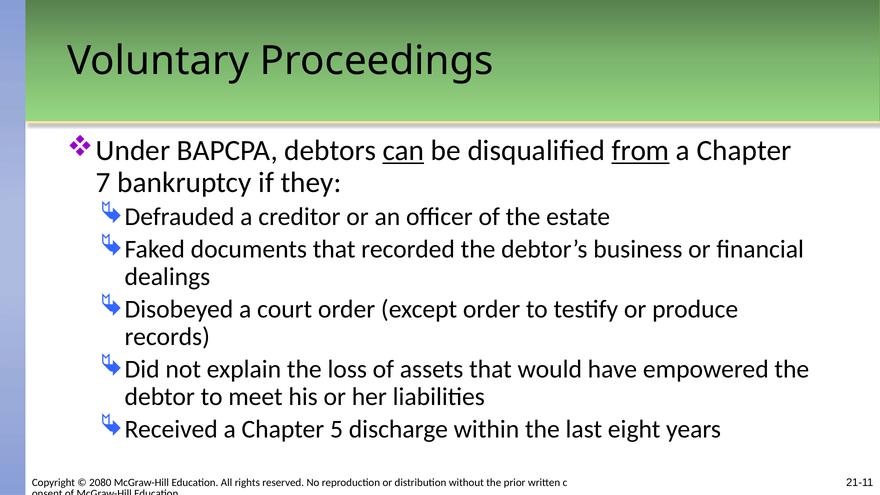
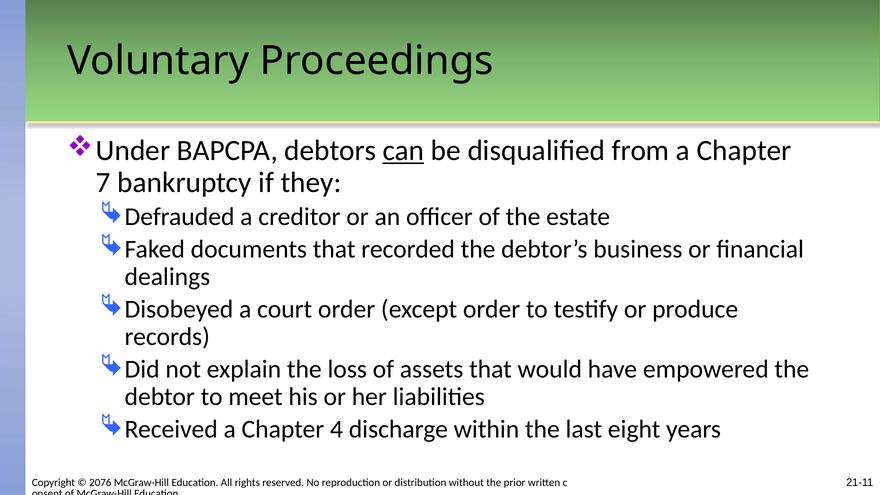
from underline: present -> none (641, 151)
5: 5 -> 4 (337, 429)
2080: 2080 -> 2076 (100, 482)
